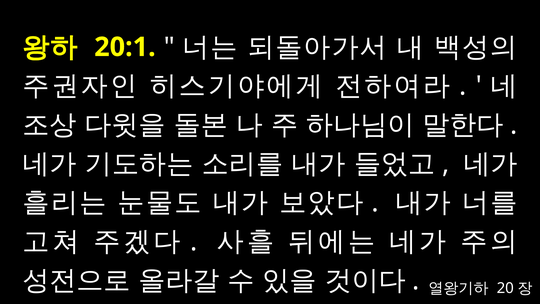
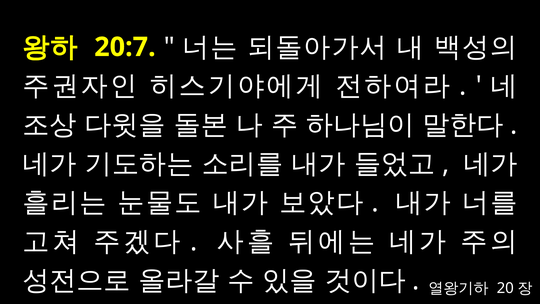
20:1: 20:1 -> 20:7 (125, 47)
